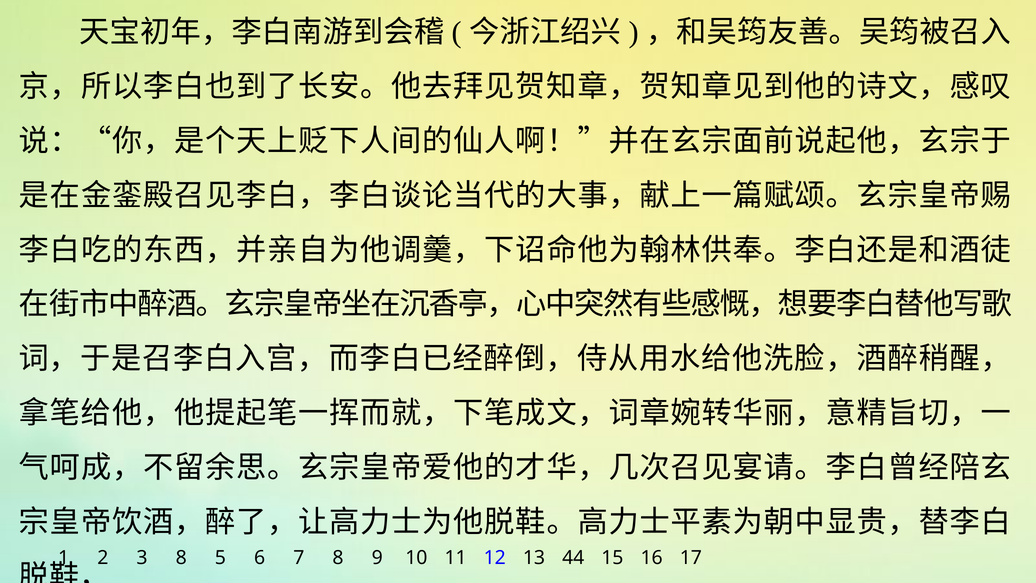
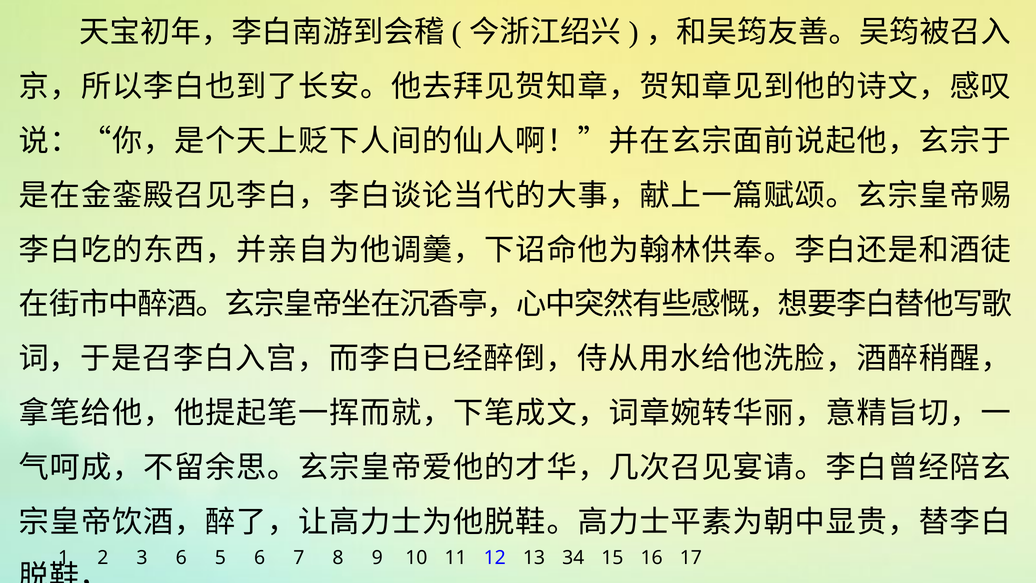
3 8: 8 -> 6 (181, 558)
44: 44 -> 34 (573, 558)
